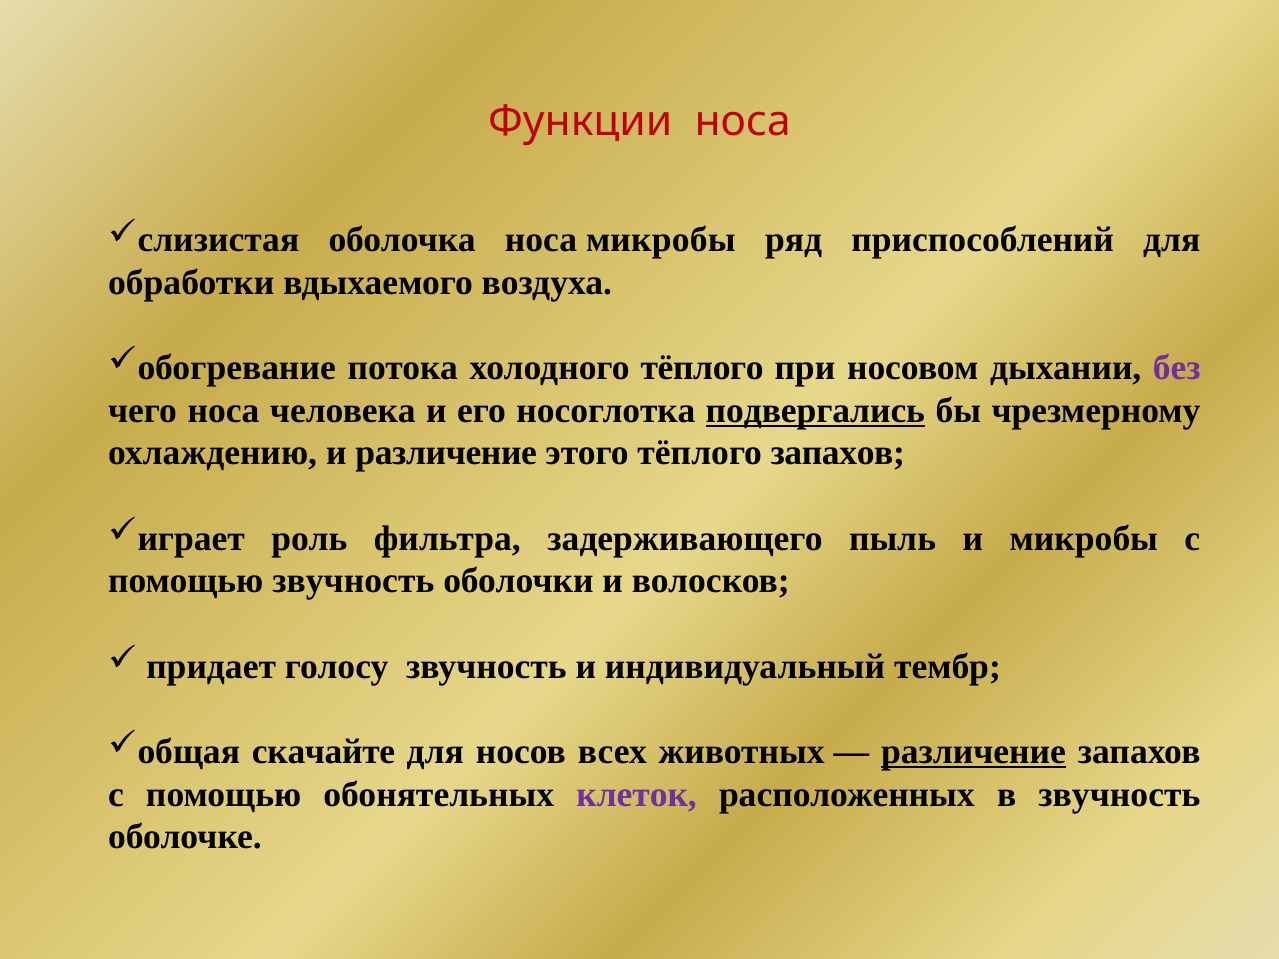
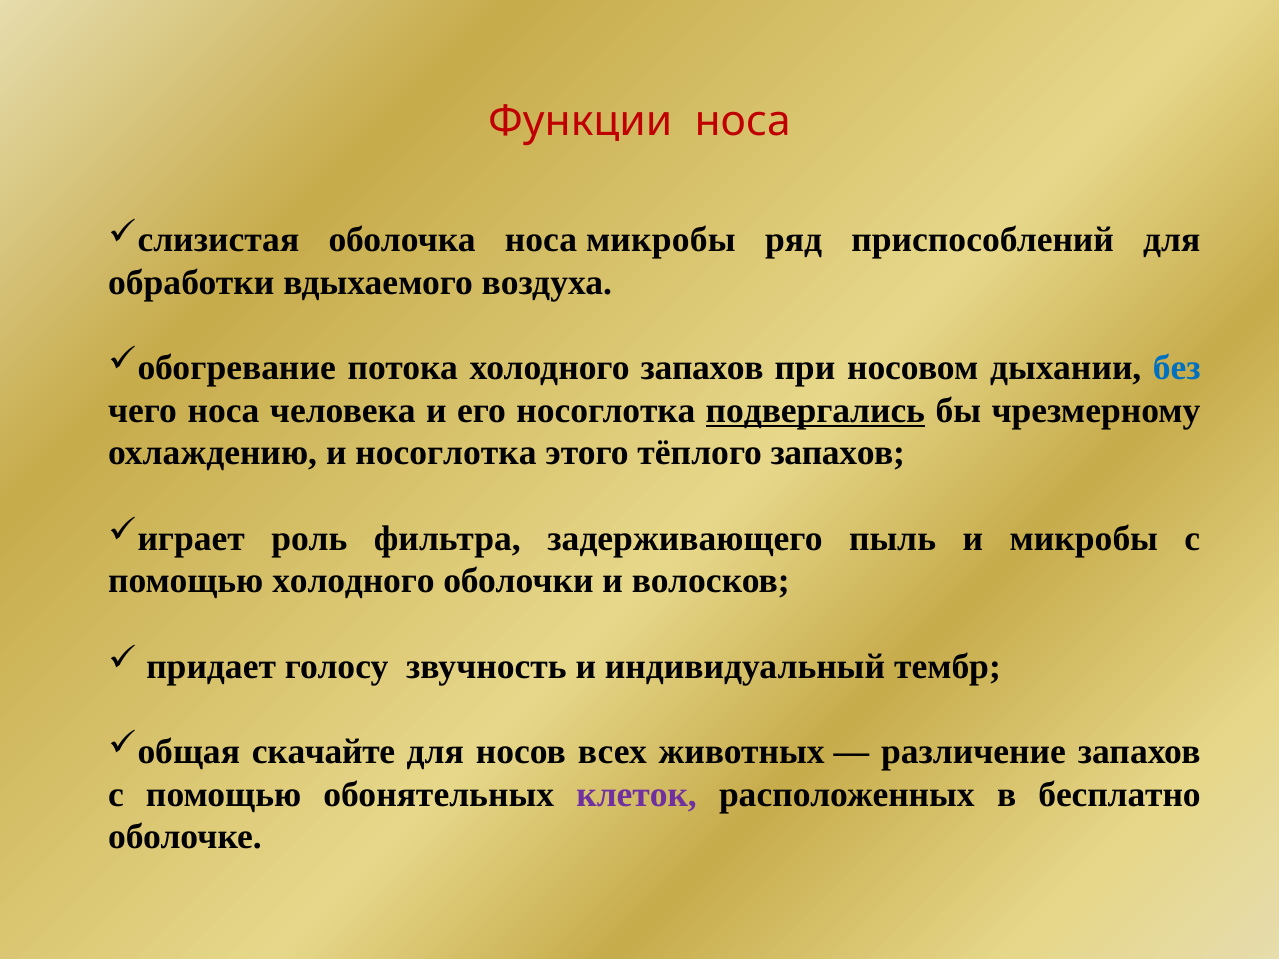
холодного тёплого: тёплого -> запахов (702, 368)
без colour: purple -> blue (1177, 368)
и различение: различение -> носоглотка (446, 453)
помощью звучность: звучность -> холодного (353, 581)
различение underline: present -> none (974, 752)
в звучность: звучность -> бесплатно (1120, 795)
